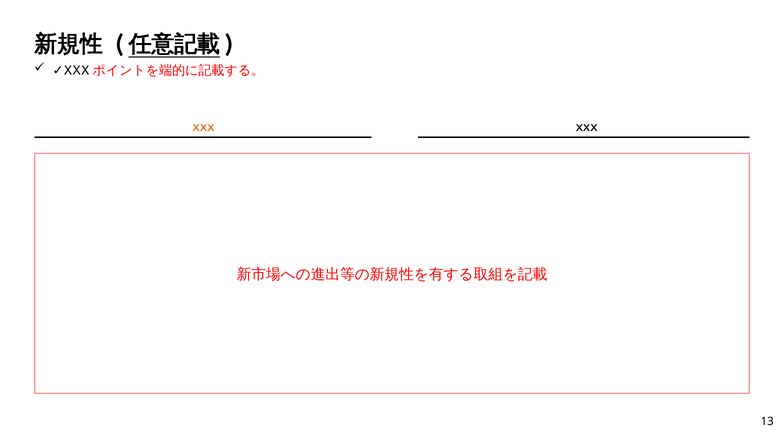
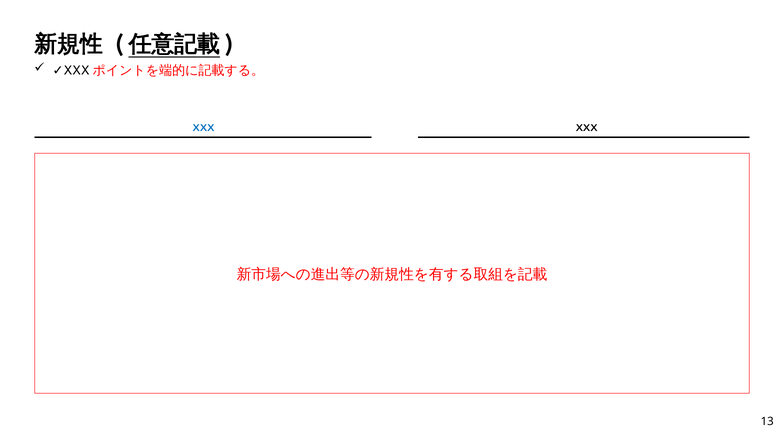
XXX colour: orange -> blue (203, 128)
